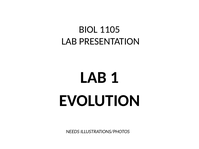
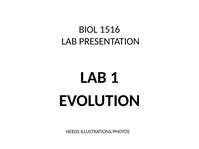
1105: 1105 -> 1516 (110, 30)
